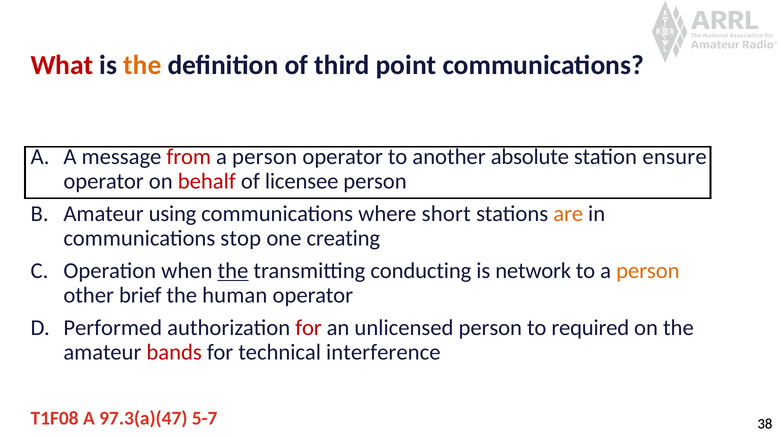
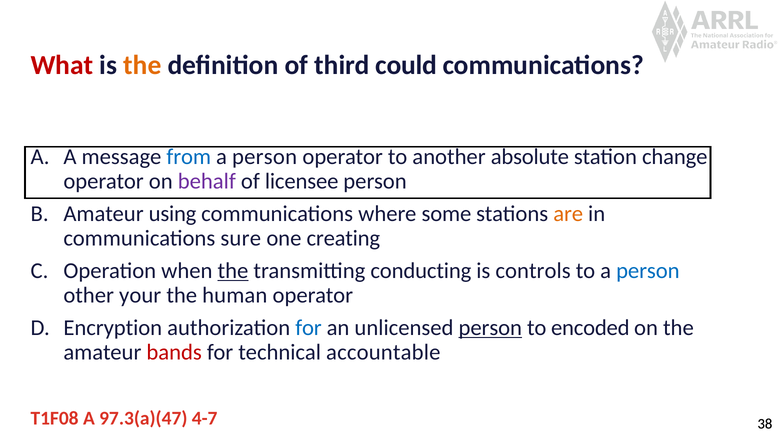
point: point -> could (406, 65)
from colour: red -> blue (189, 157)
ensure: ensure -> change (675, 157)
behalf colour: red -> purple (207, 182)
short: short -> some (446, 214)
stop: stop -> sure (241, 239)
network: network -> controls (533, 271)
person colour: orange -> blue (648, 271)
brief: brief -> your (140, 296)
Performed: Performed -> Encryption (113, 328)
for colour: red -> blue (309, 328)
person underline: none -> present (490, 328)
required: required -> encoded (590, 328)
interference: interference -> accountable (383, 353)
5-7: 5-7 -> 4-7 (205, 419)
